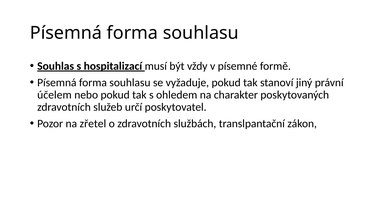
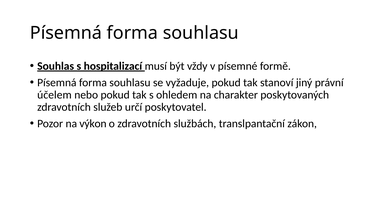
zřetel: zřetel -> výkon (93, 124)
